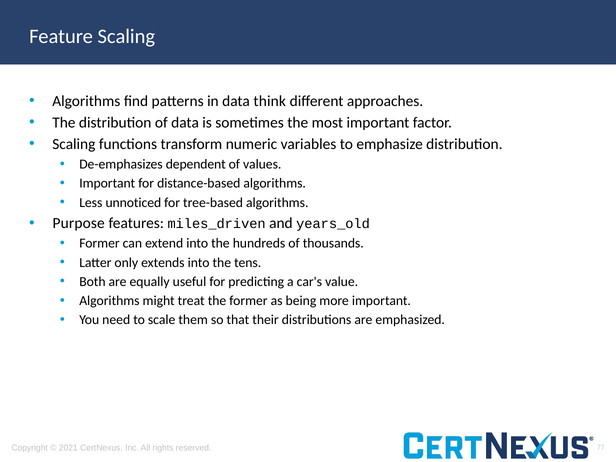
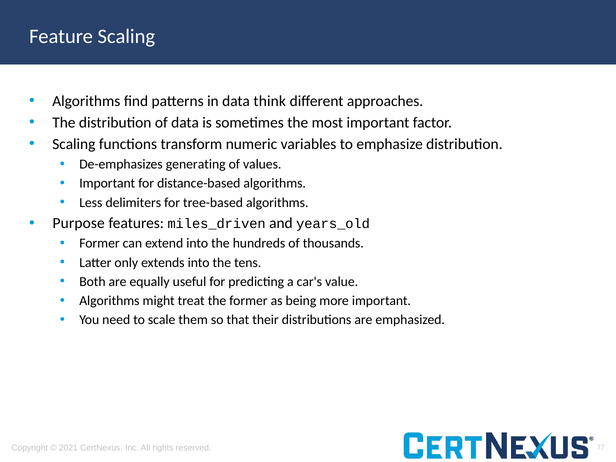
dependent: dependent -> generating (196, 164)
unnoticed: unnoticed -> delimiters (133, 203)
